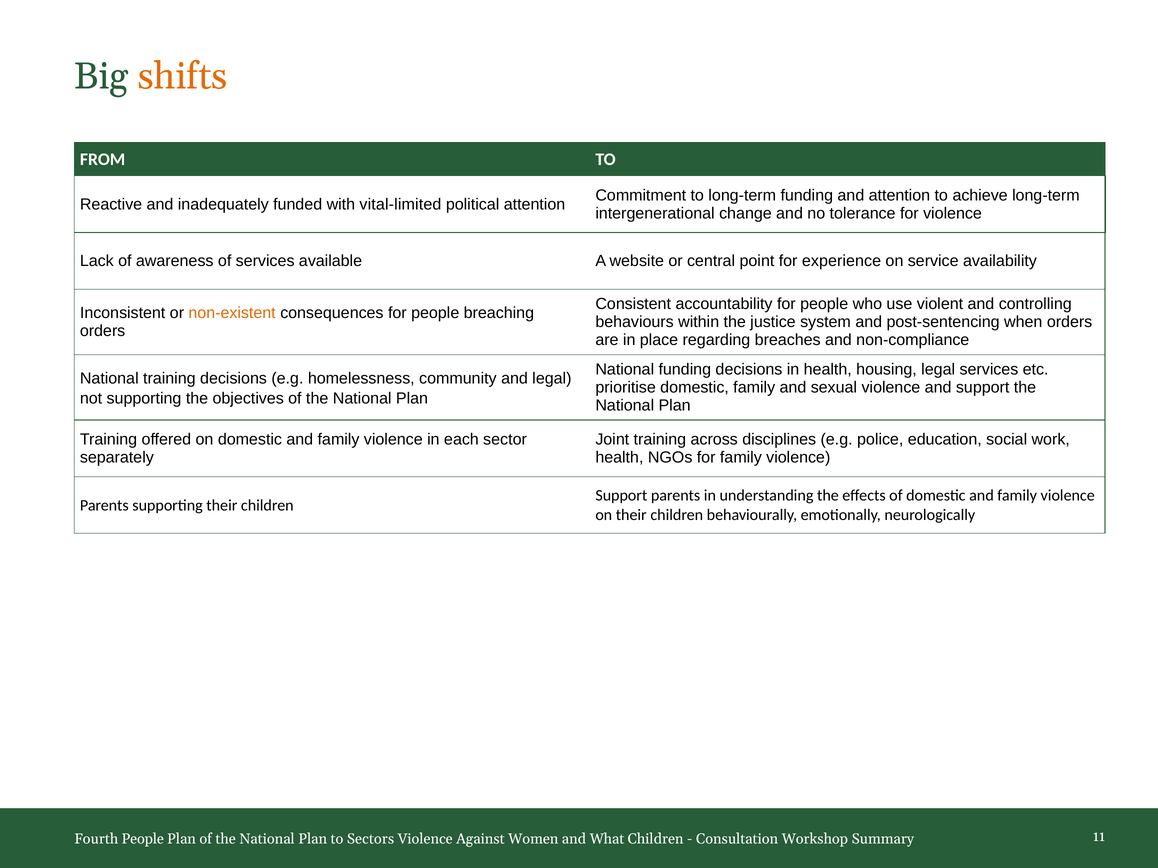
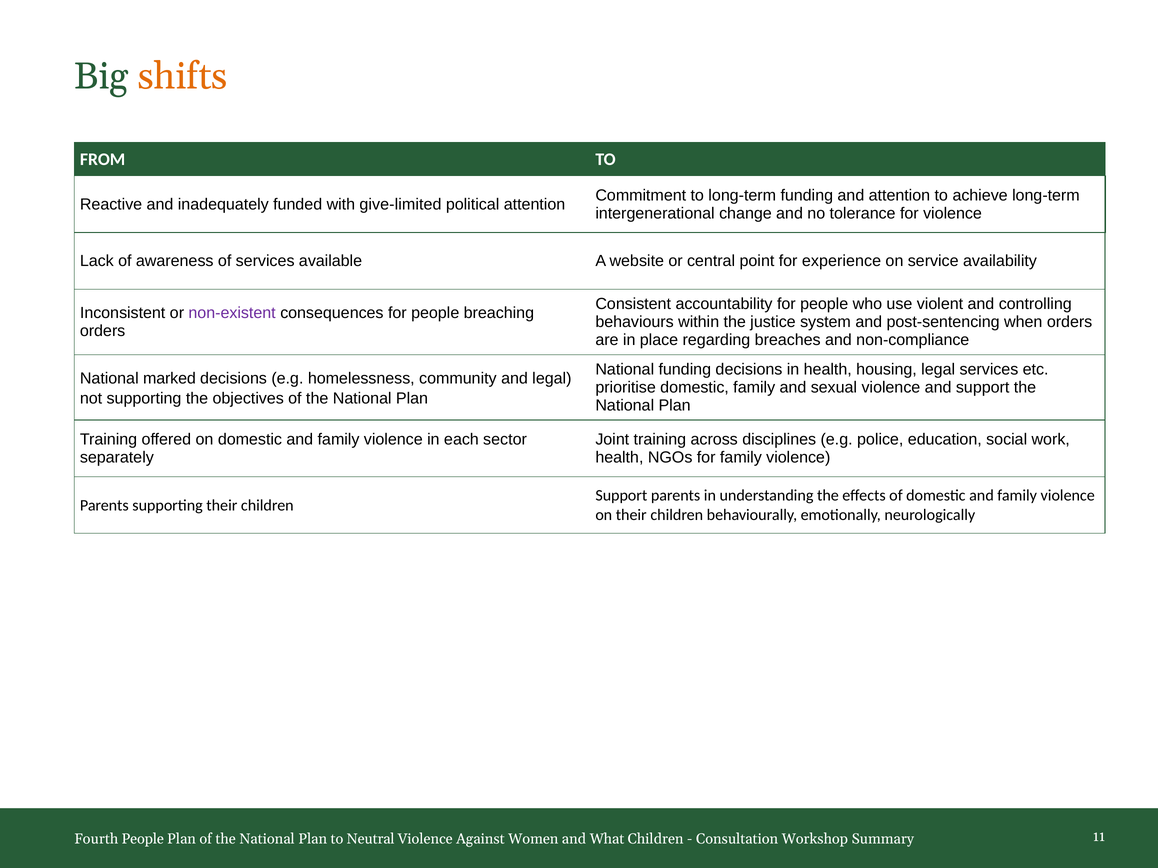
vital-limited: vital-limited -> give-limited (400, 204)
non-existent colour: orange -> purple (232, 313)
National training: training -> marked (169, 379)
Sectors: Sectors -> Neutral (371, 839)
